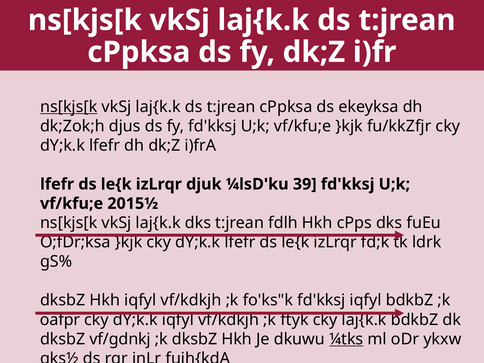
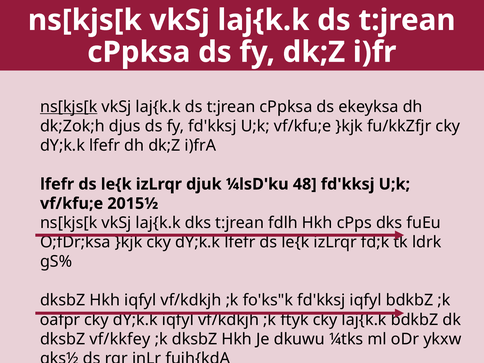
39: 39 -> 48 (305, 184)
vf/gdnkj: vf/gdnkj -> vf/kkfey (120, 339)
¼tks underline: present -> none (346, 339)
